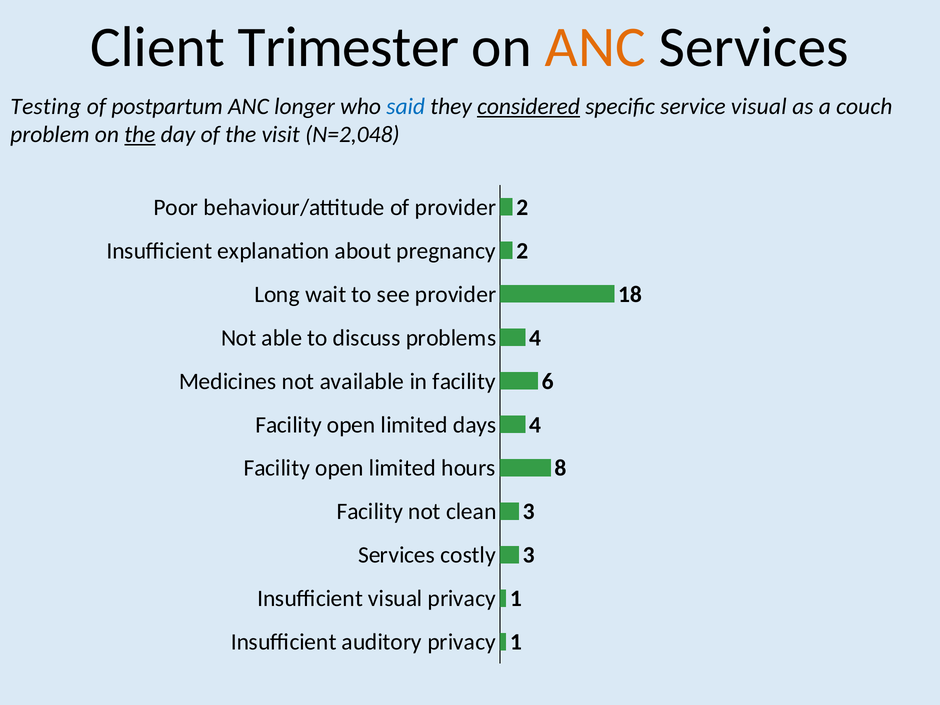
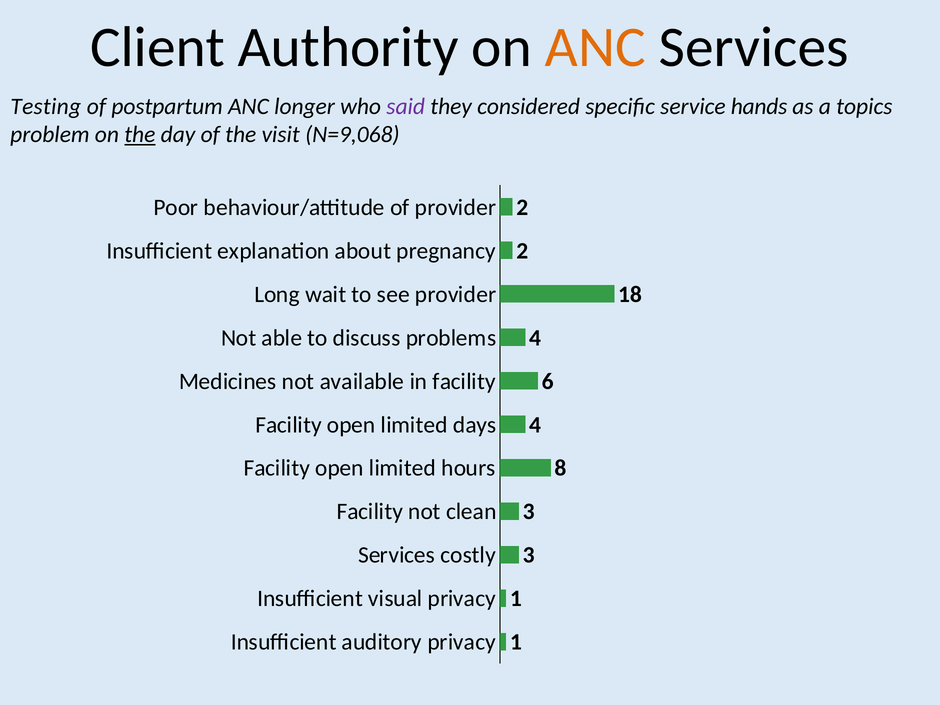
Trimester: Trimester -> Authority (348, 47)
said colour: blue -> purple (406, 106)
considered underline: present -> none (529, 106)
service visual: visual -> hands (759, 106)
couch: couch -> topics (864, 106)
N=2,048: N=2,048 -> N=9,068 (352, 135)
